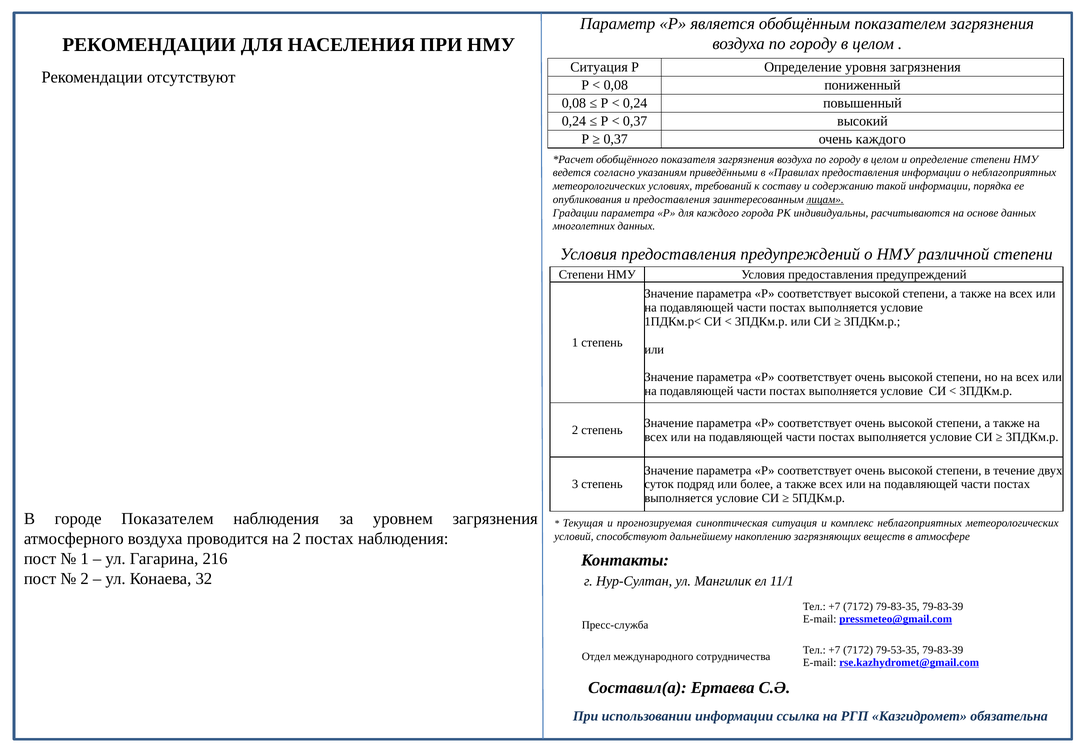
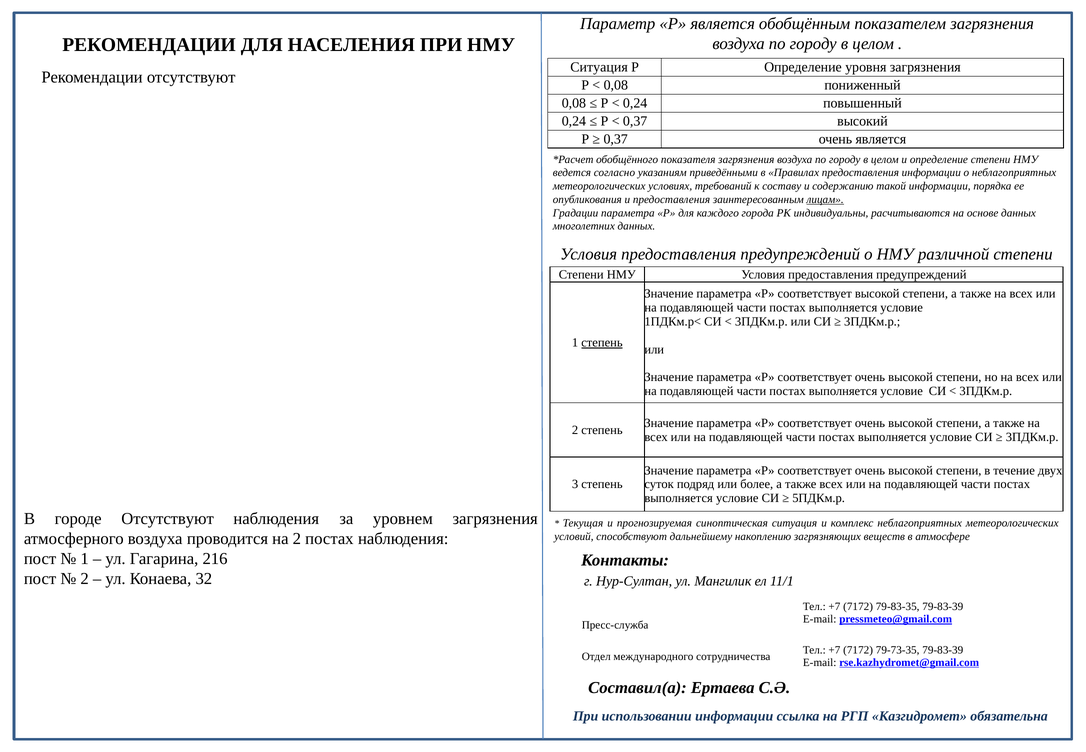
очень каждого: каждого -> является (881, 139)
степень underline: none -> present (602, 342)
городе Показателем: Показателем -> Отсутствуют (168, 518)
79-53-35: 79-53-35 -> 79-73-35 (898, 650)
